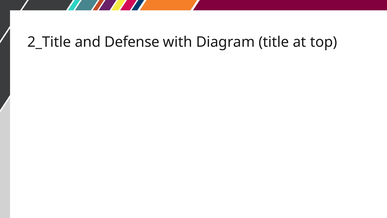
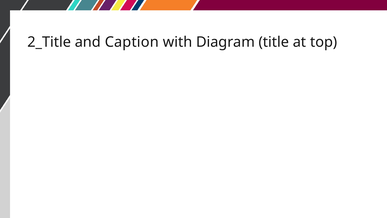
Defense: Defense -> Caption (132, 42)
